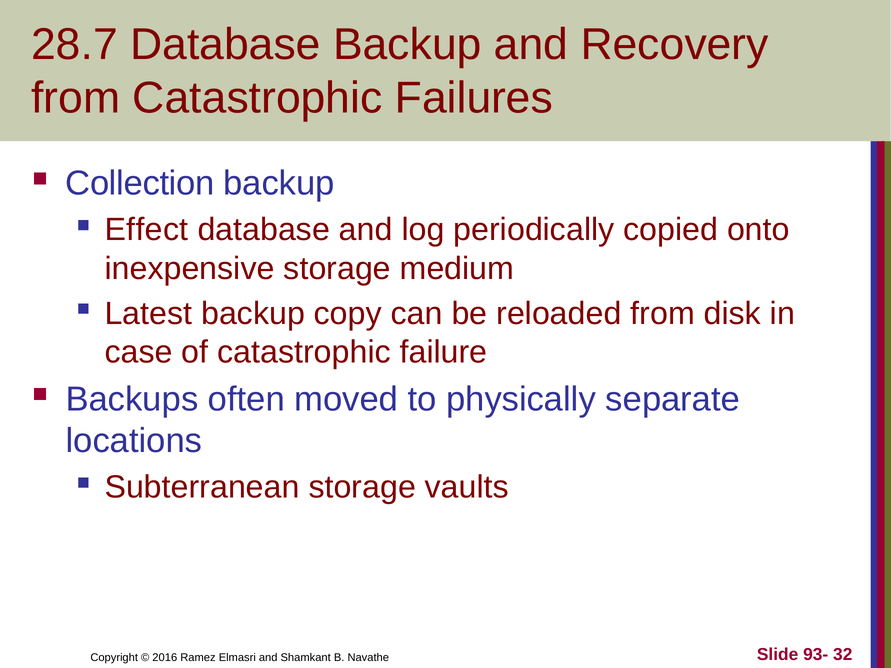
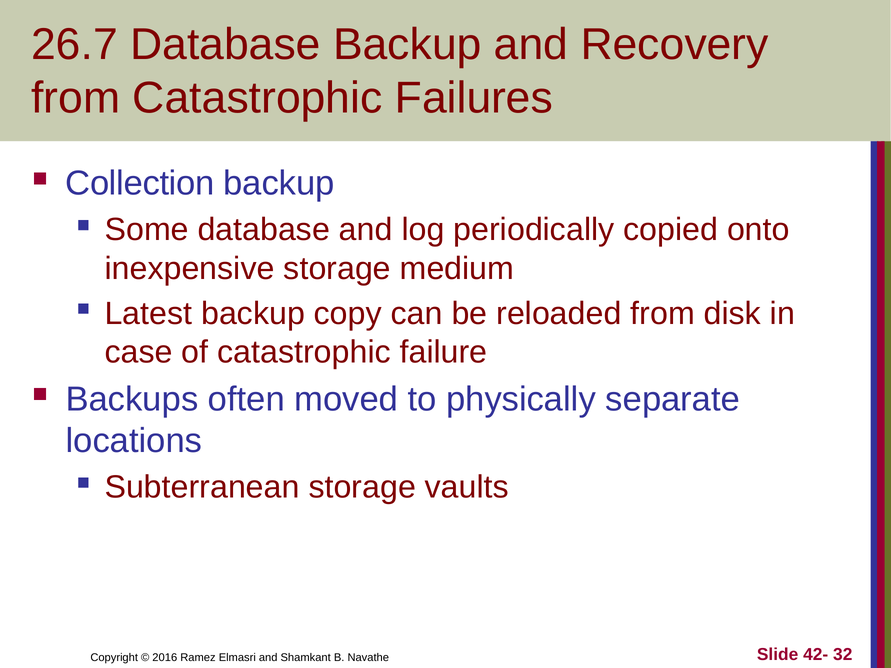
28.7: 28.7 -> 26.7 (75, 45)
Effect: Effect -> Some (147, 230)
93-: 93- -> 42- (816, 655)
